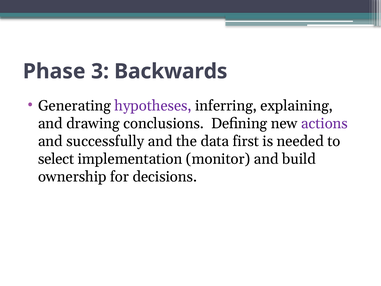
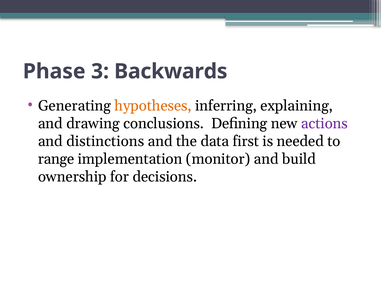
hypotheses colour: purple -> orange (153, 106)
successfully: successfully -> distinctions (105, 141)
select: select -> range (56, 159)
